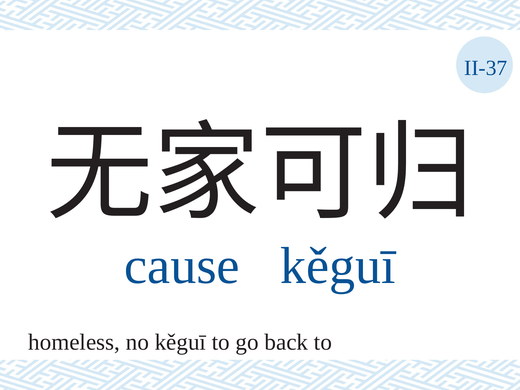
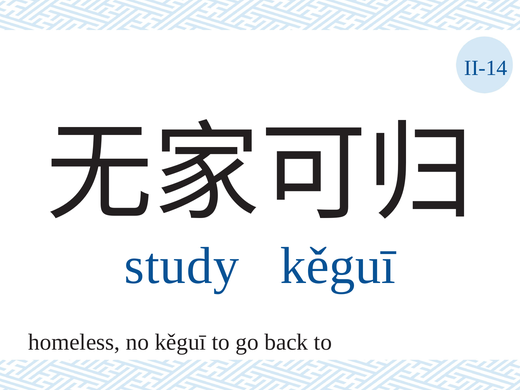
II-37: II-37 -> II-14 (486, 68)
cause: cause -> study (182, 266)
